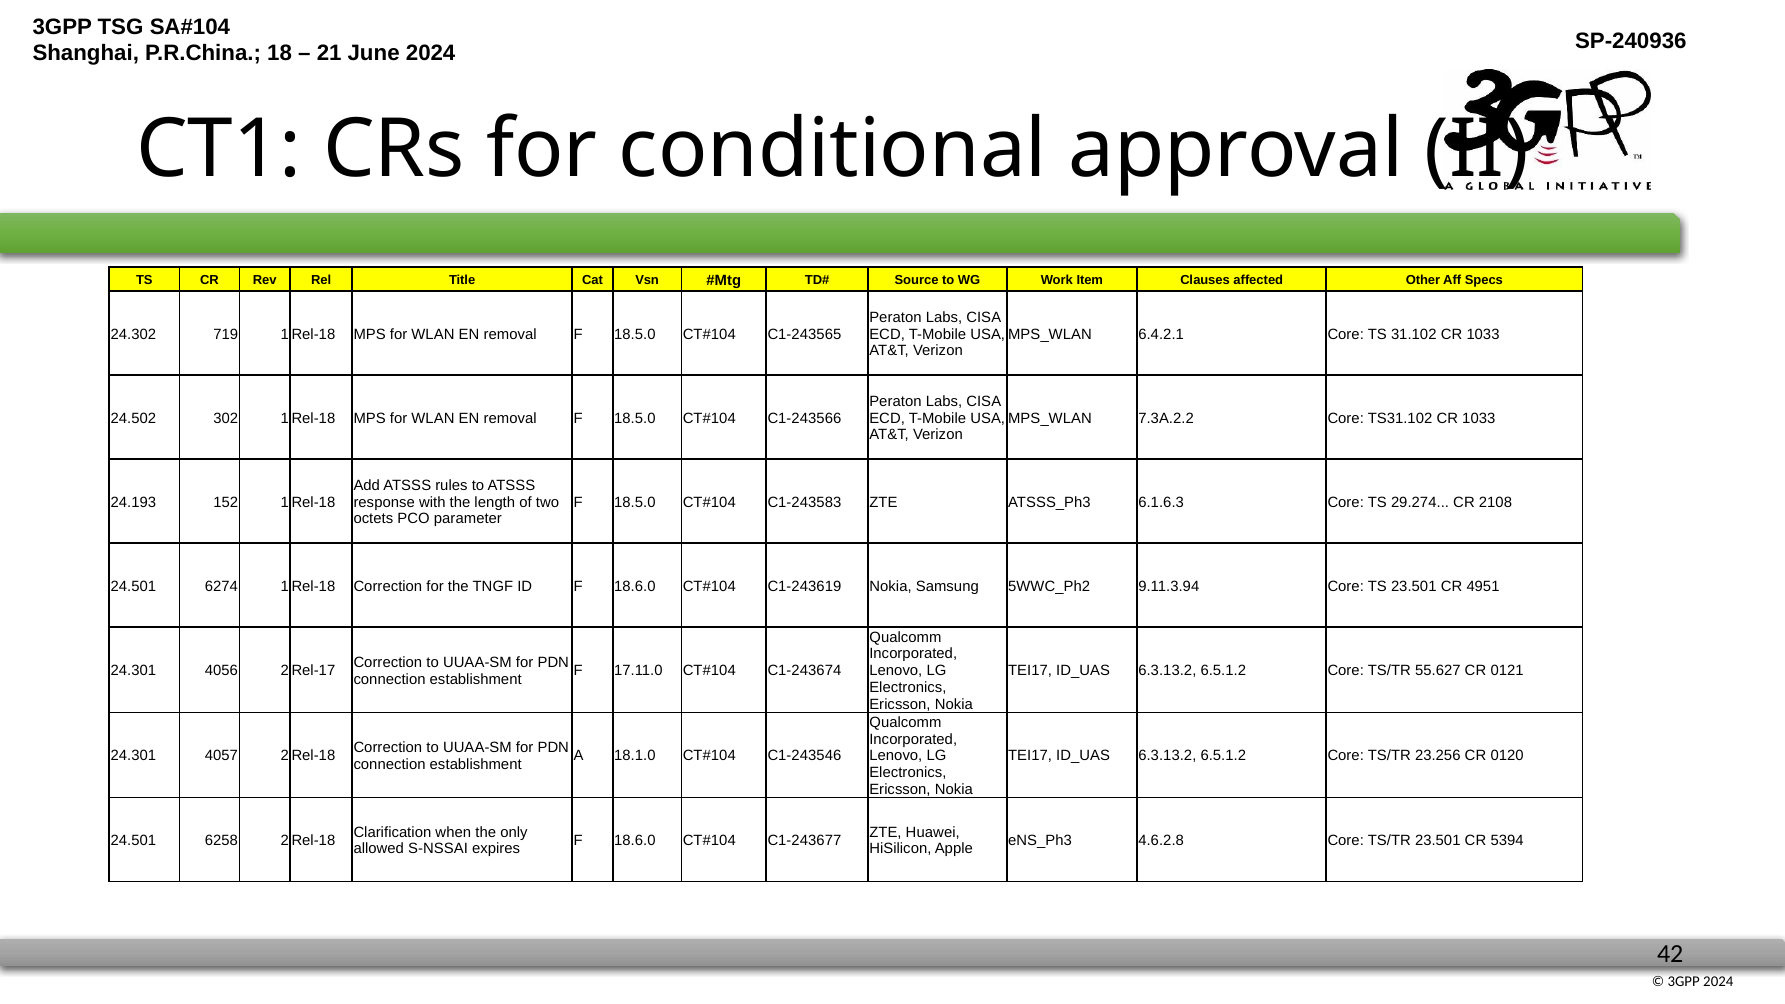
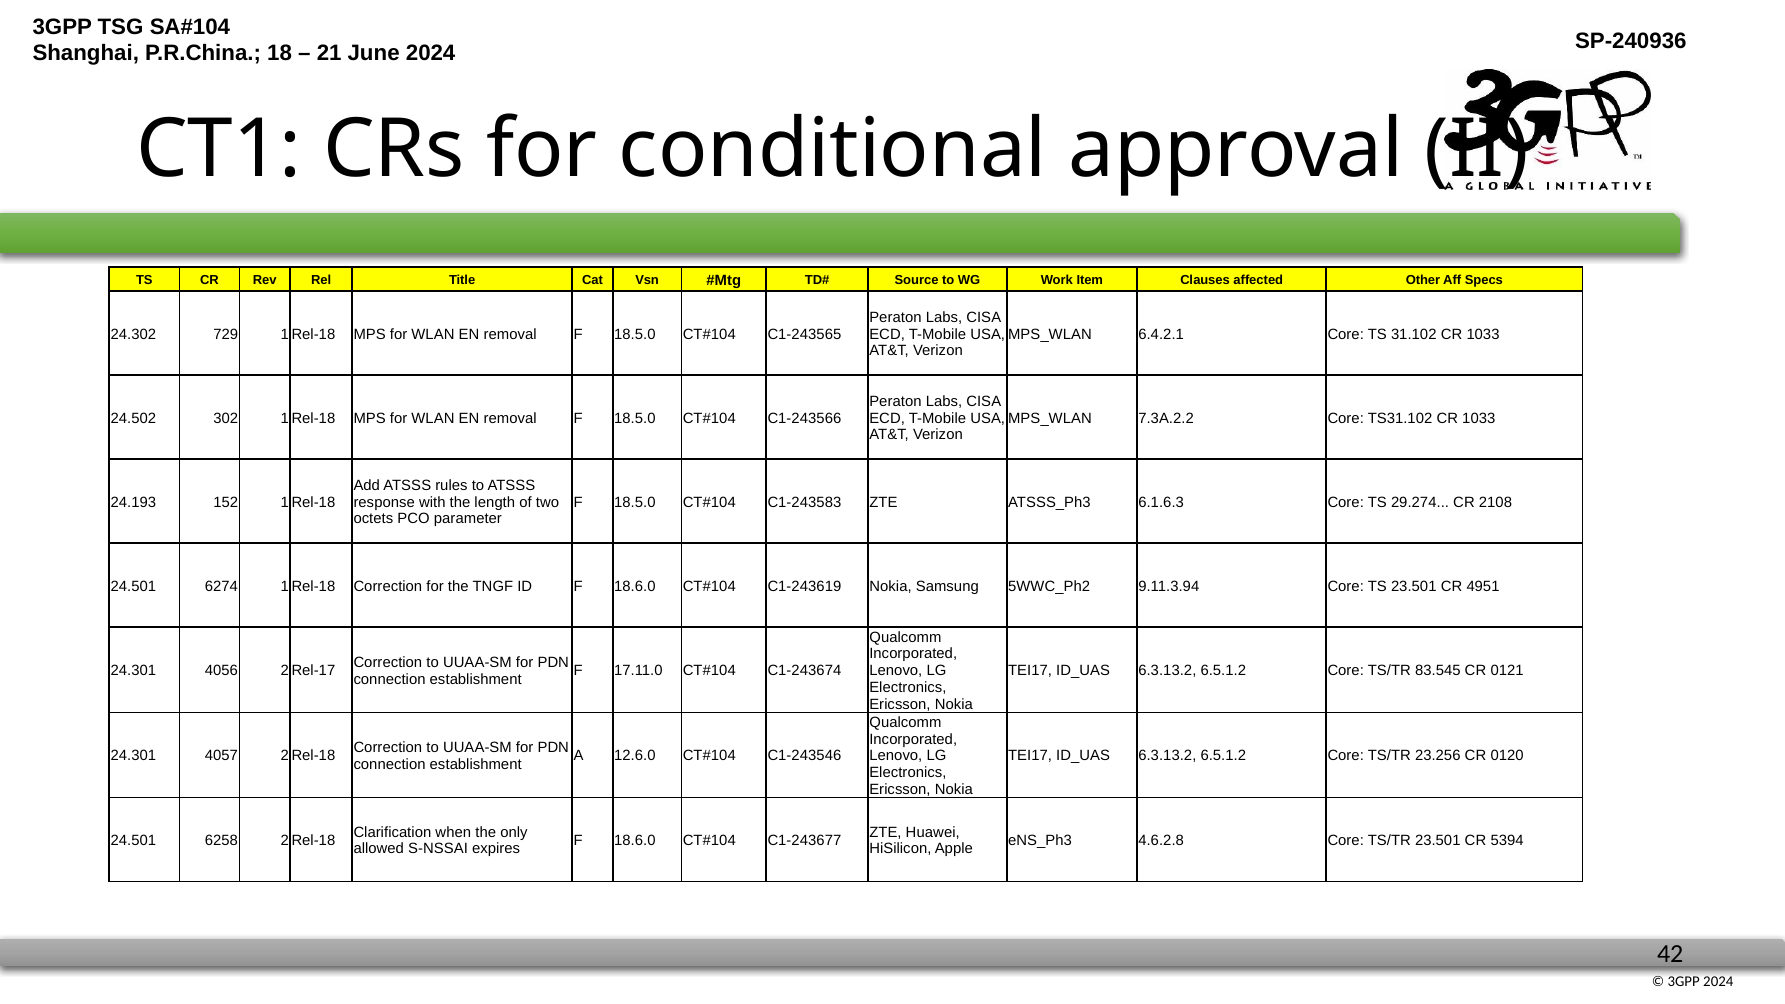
719: 719 -> 729 (226, 334)
55.627: 55.627 -> 83.545 (1438, 671)
18.1.0: 18.1.0 -> 12.6.0 (635, 756)
